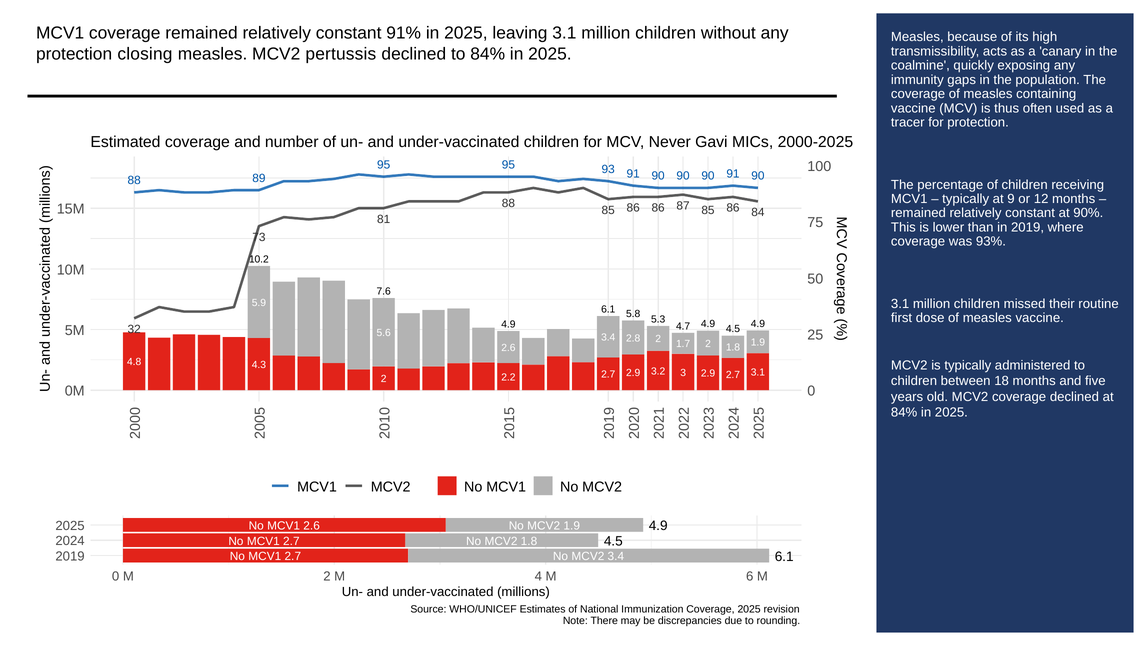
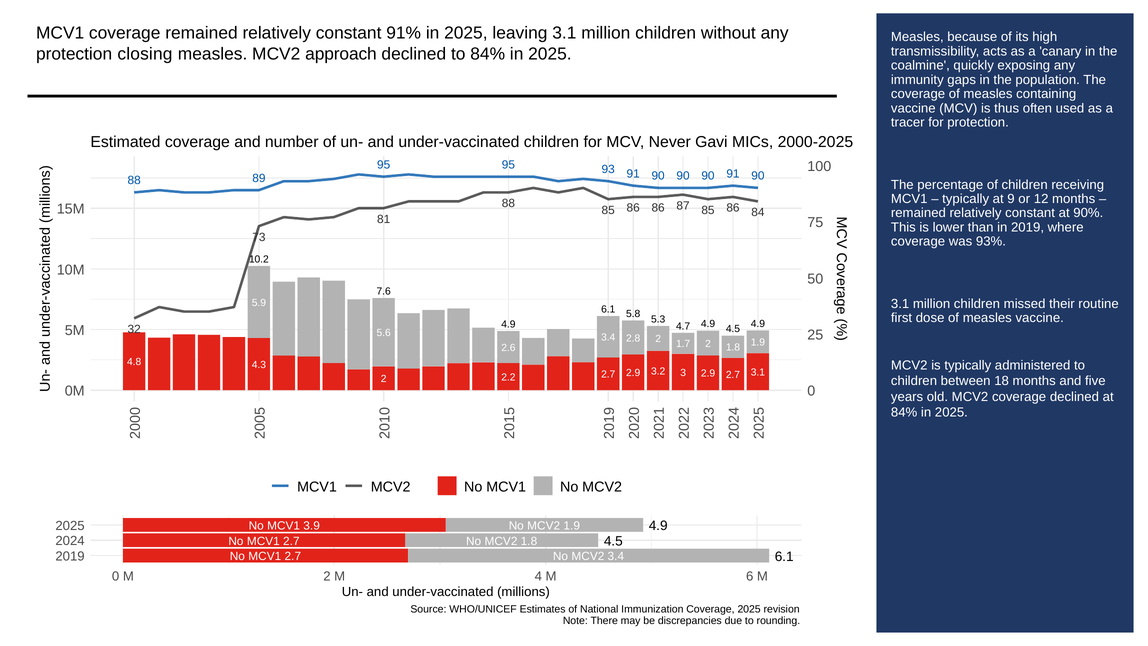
pertussis: pertussis -> approach (341, 54)
MCV1 2.6: 2.6 -> 3.9 (312, 526)
